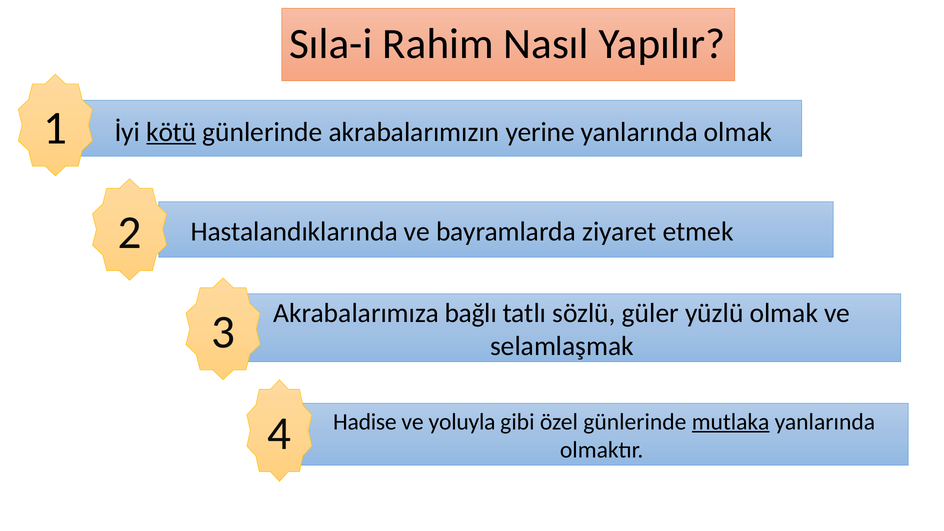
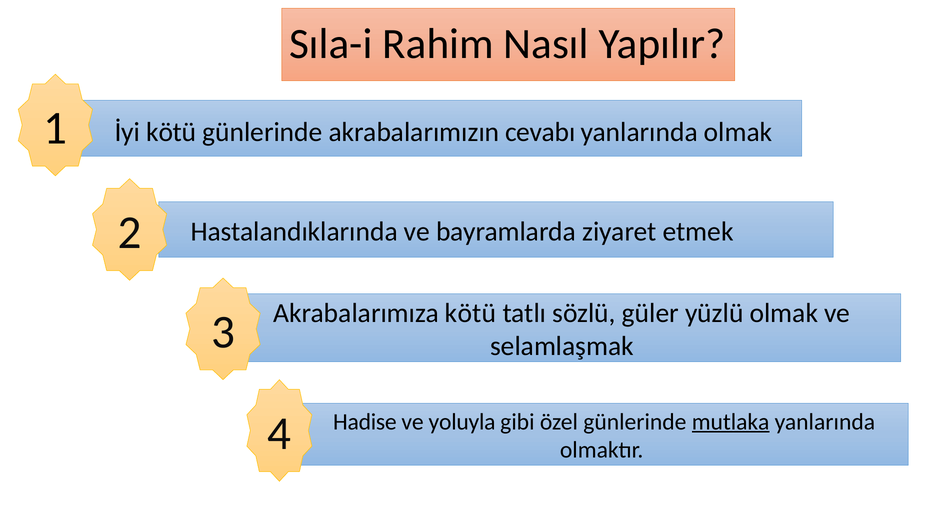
kötü underline: present -> none (171, 132)
yerine: yerine -> cevabı (540, 132)
Akrabalarımıza bağlı: bağlı -> kötü (471, 313)
